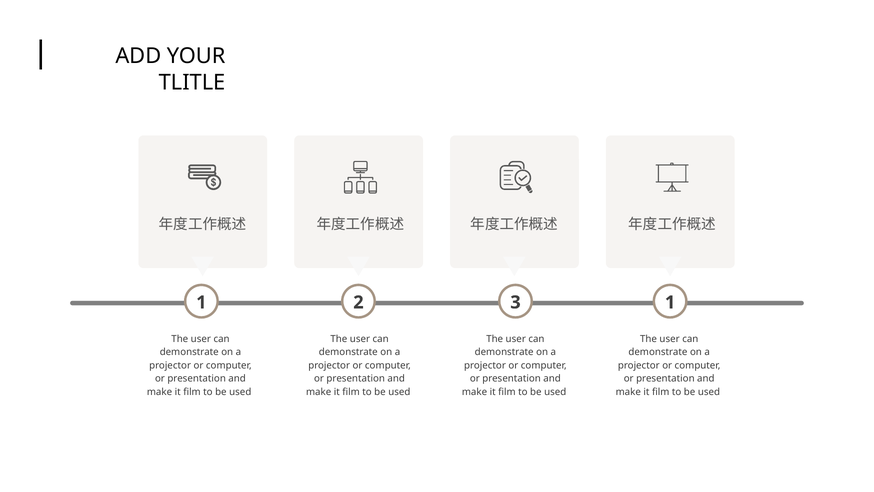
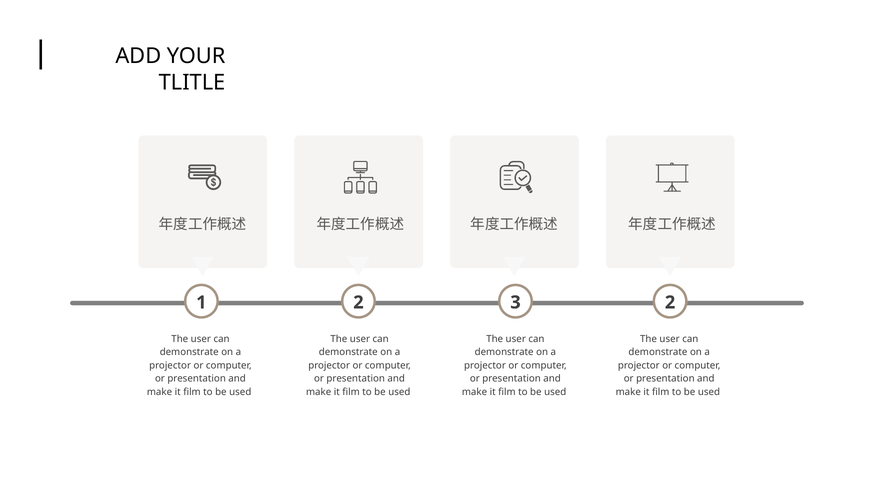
1 1: 1 -> 2 (670, 302)
